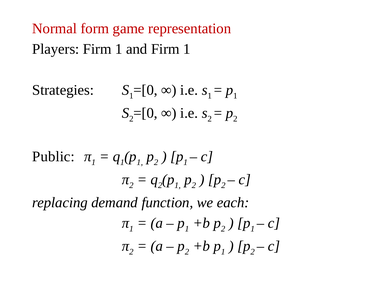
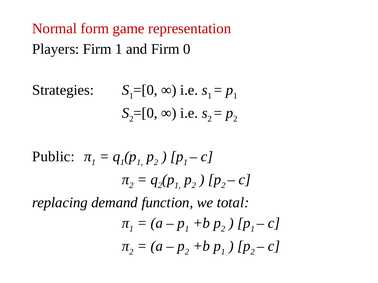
and Firm 1: 1 -> 0 (187, 49)
each: each -> total (233, 203)
